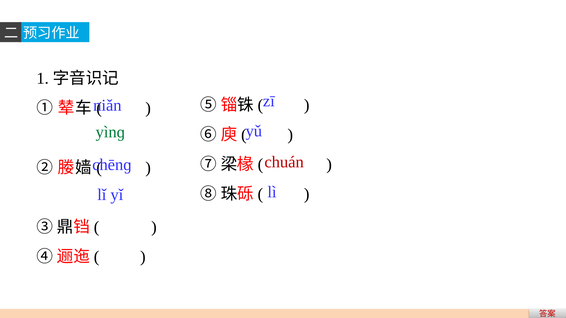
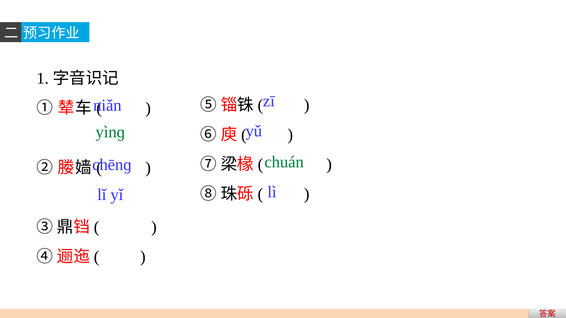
chuán colour: red -> green (284, 162)
